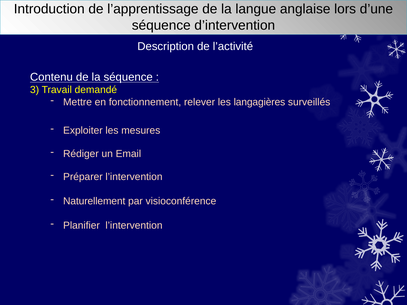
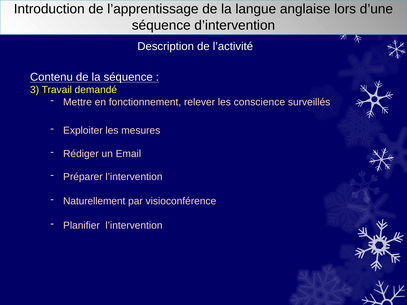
langagières: langagières -> conscience (259, 102)
